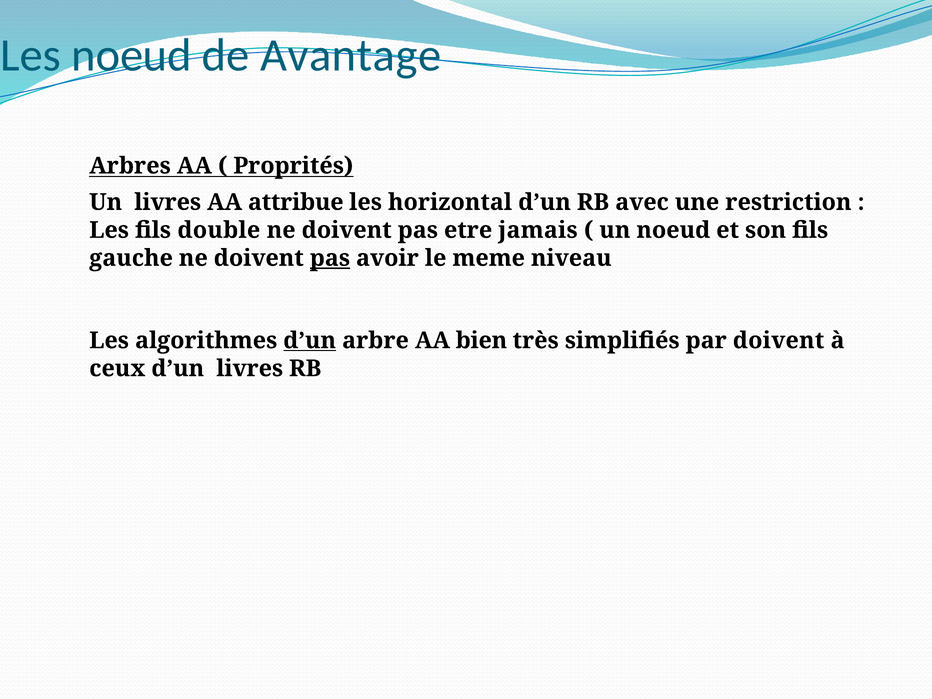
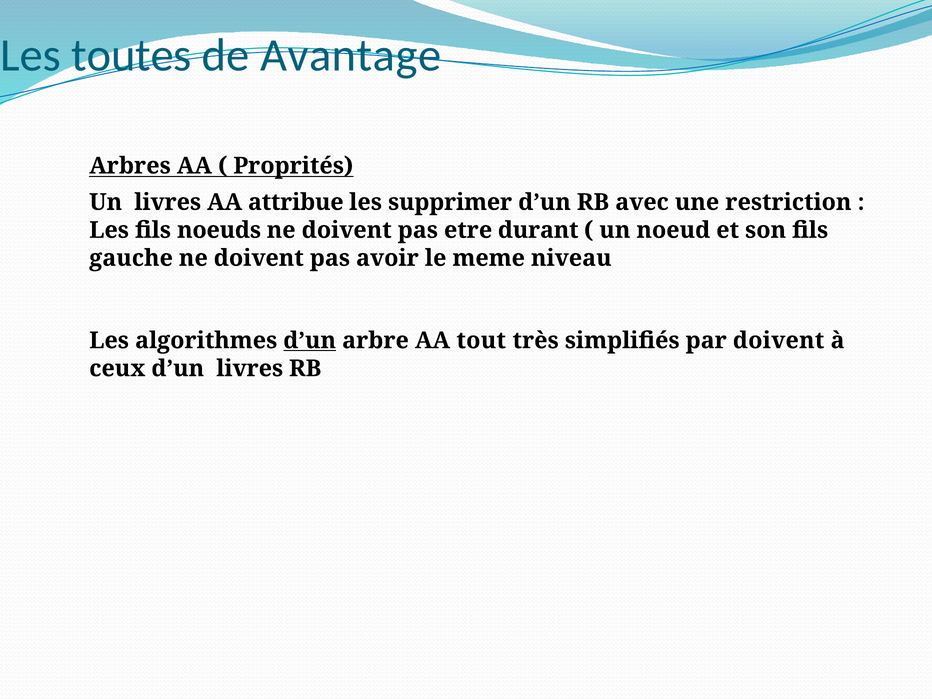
Les noeud: noeud -> toutes (132, 55)
horizontal: horizontal -> supprimer (450, 202)
double: double -> noeuds (219, 230)
jamais: jamais -> durant (538, 230)
pas underline: present -> none (330, 258)
bien: bien -> tout (481, 341)
